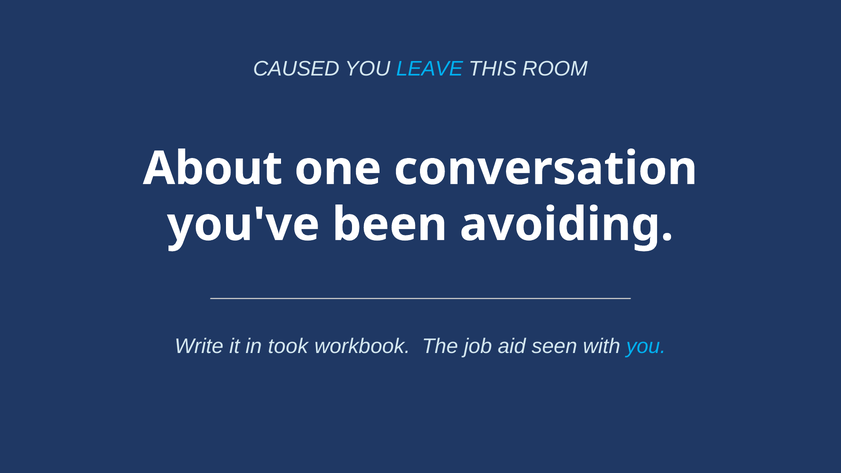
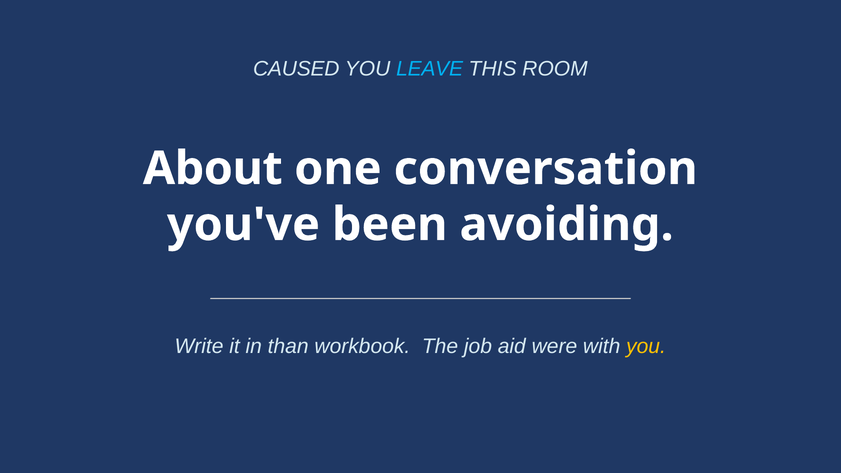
took: took -> than (288, 346)
seen: seen -> were (554, 346)
you colour: light blue -> yellow (646, 346)
